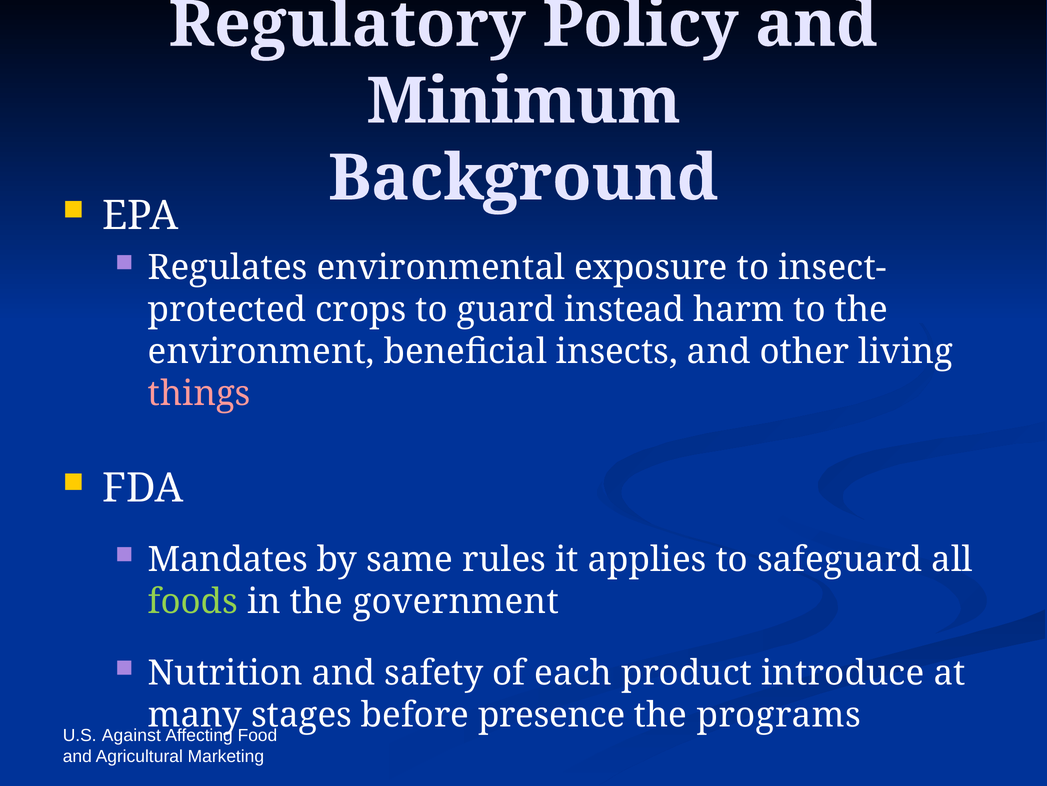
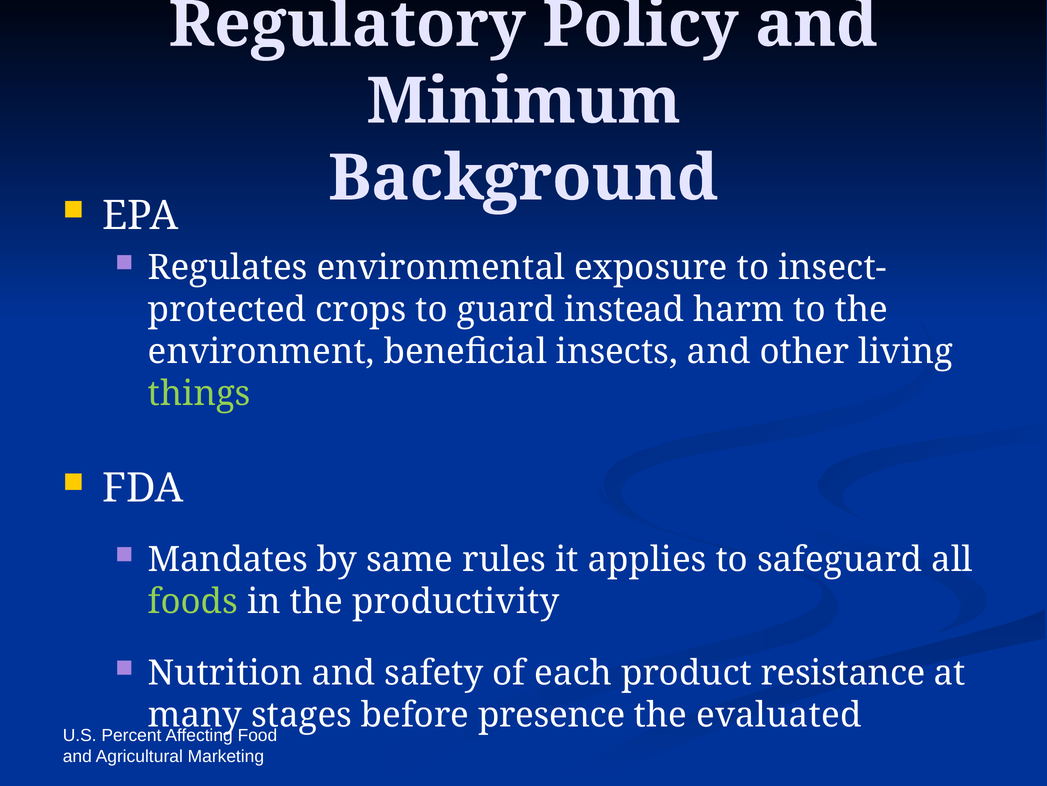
things colour: pink -> light green (199, 393)
government: government -> productivity (456, 601)
introduce: introduce -> resistance (843, 673)
programs: programs -> evaluated (779, 715)
Against: Against -> Percent (131, 735)
